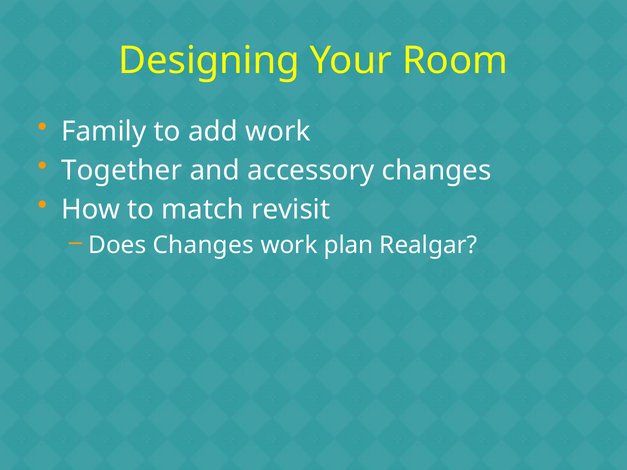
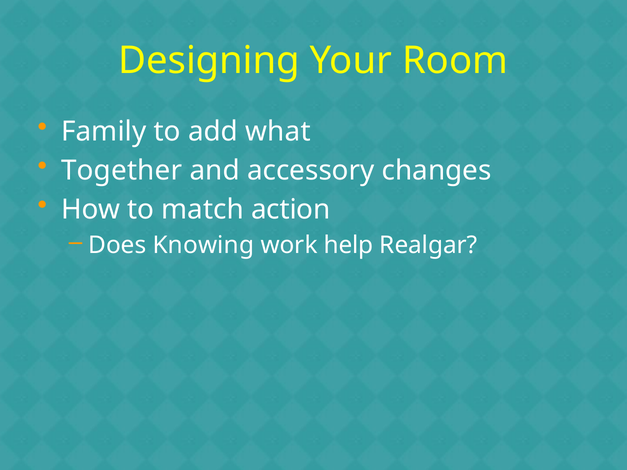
add work: work -> what (278, 131)
revisit: revisit -> action (291, 210)
Does Changes: Changes -> Knowing (203, 246)
plan: plan -> help (349, 246)
